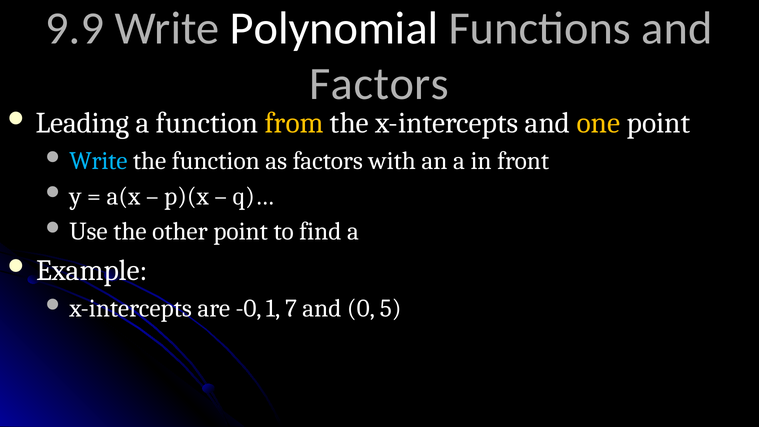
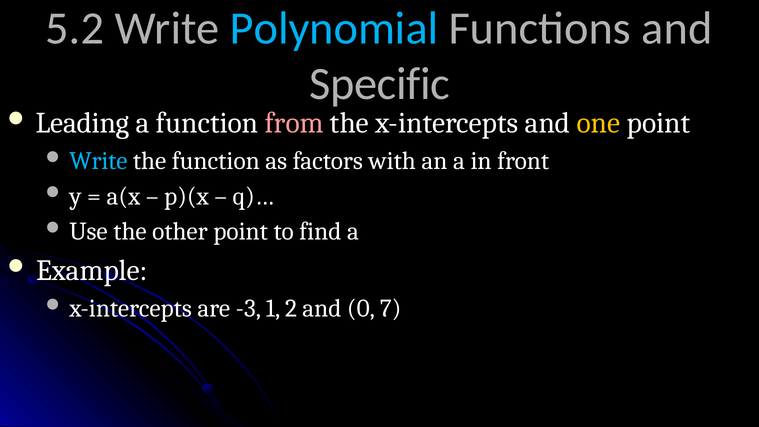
9.9: 9.9 -> 5.2 (75, 28)
Polynomial colour: white -> light blue (334, 28)
Factors: Factors -> Specific (380, 84)
from colour: yellow -> pink (294, 123)
-0: -0 -> -3 (248, 308)
7: 7 -> 2 (291, 308)
5: 5 -> 7 (391, 308)
